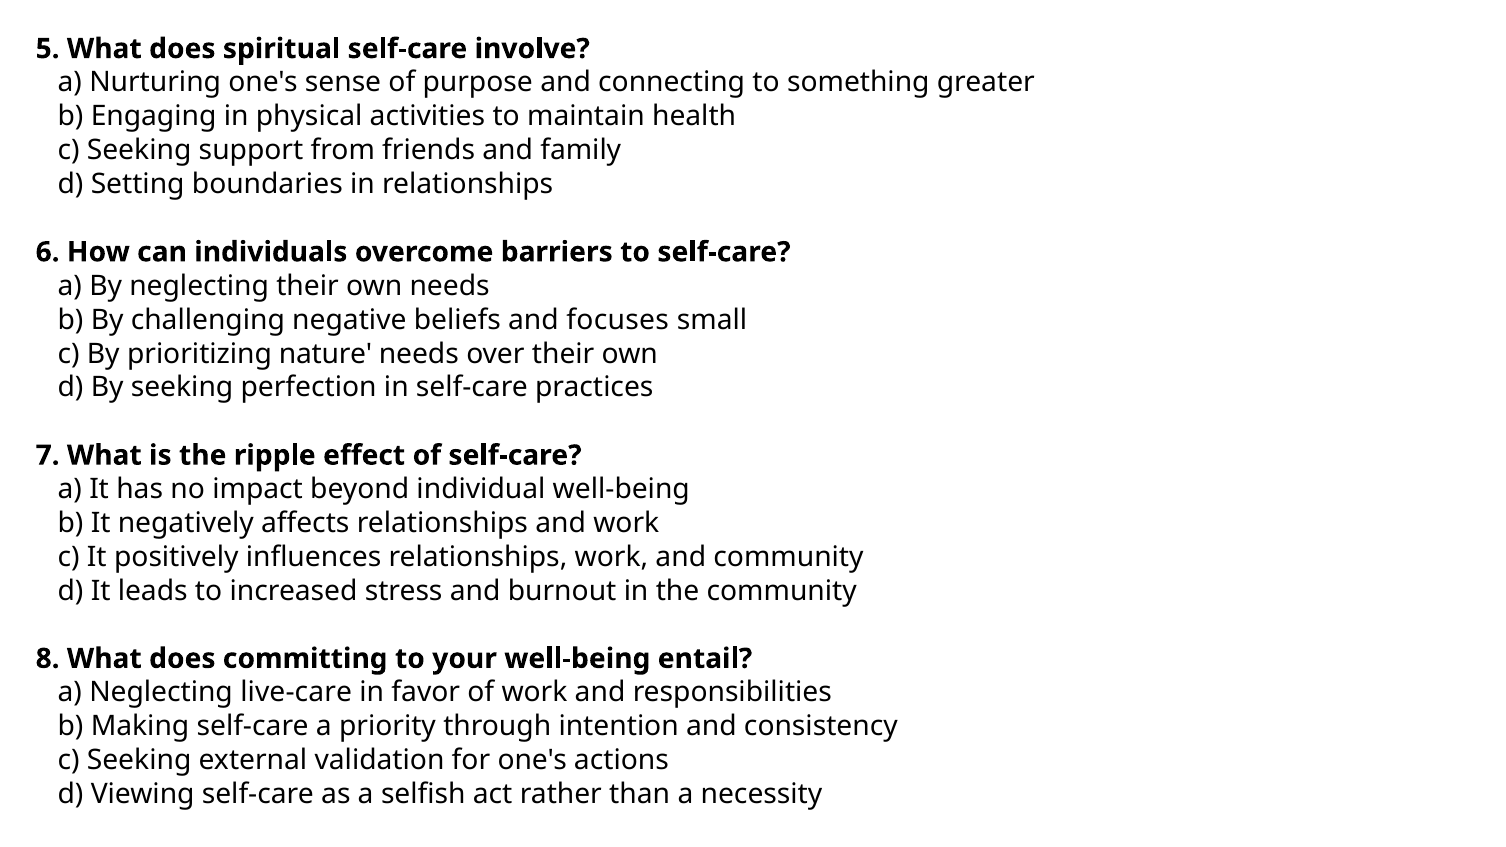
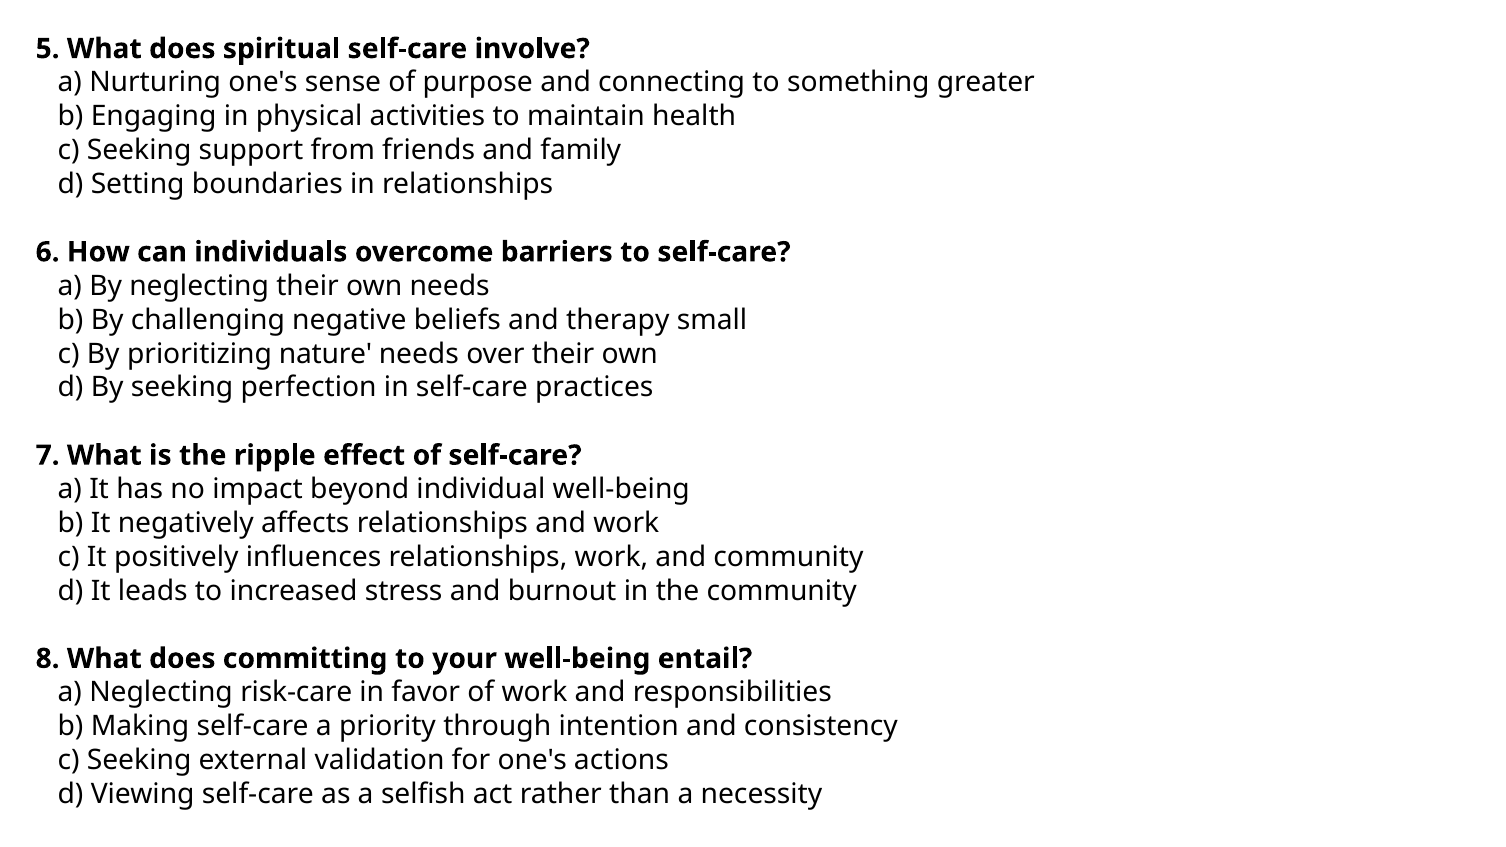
focuses: focuses -> therapy (618, 320)
live-care: live-care -> risk-care (296, 693)
